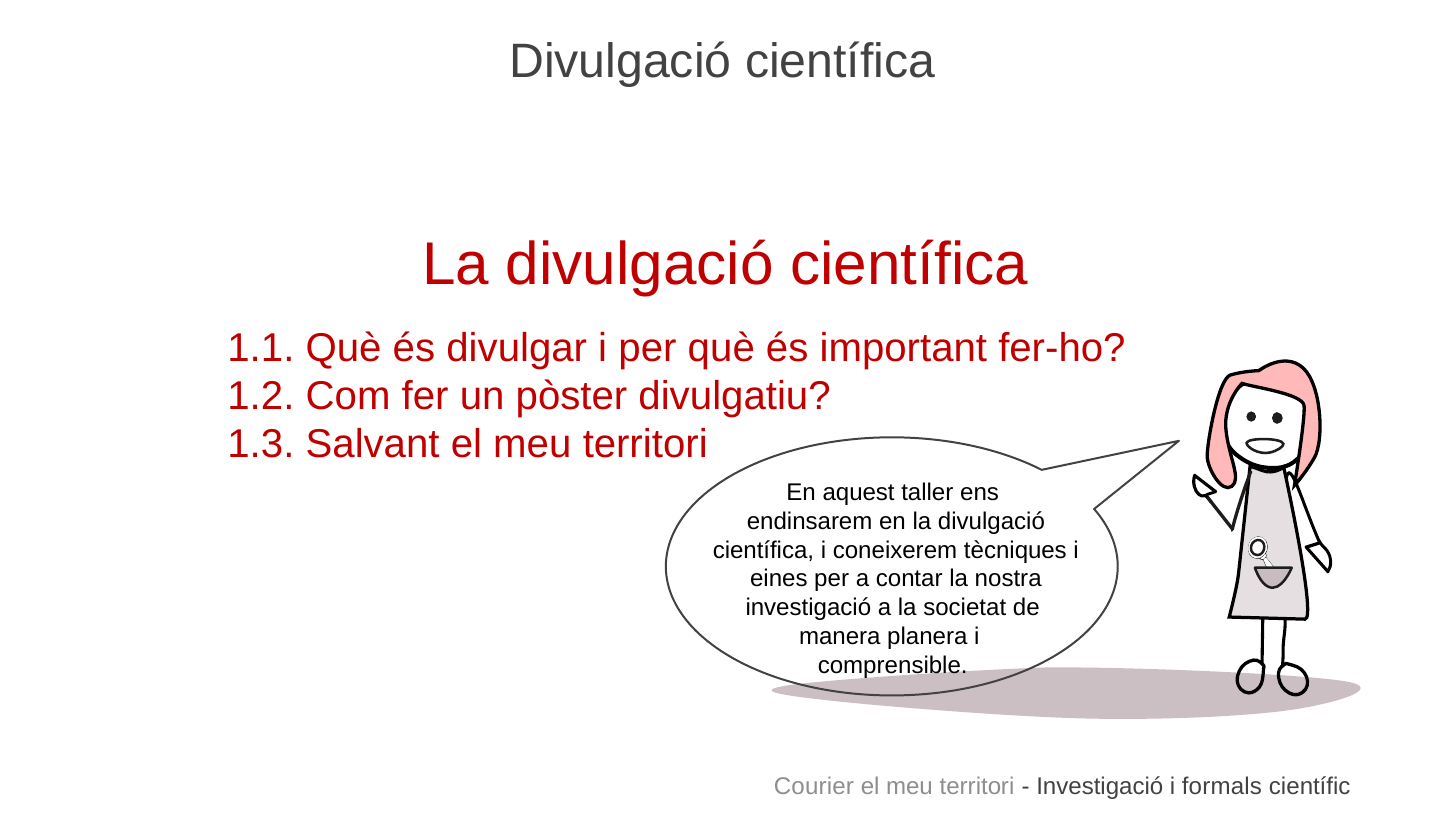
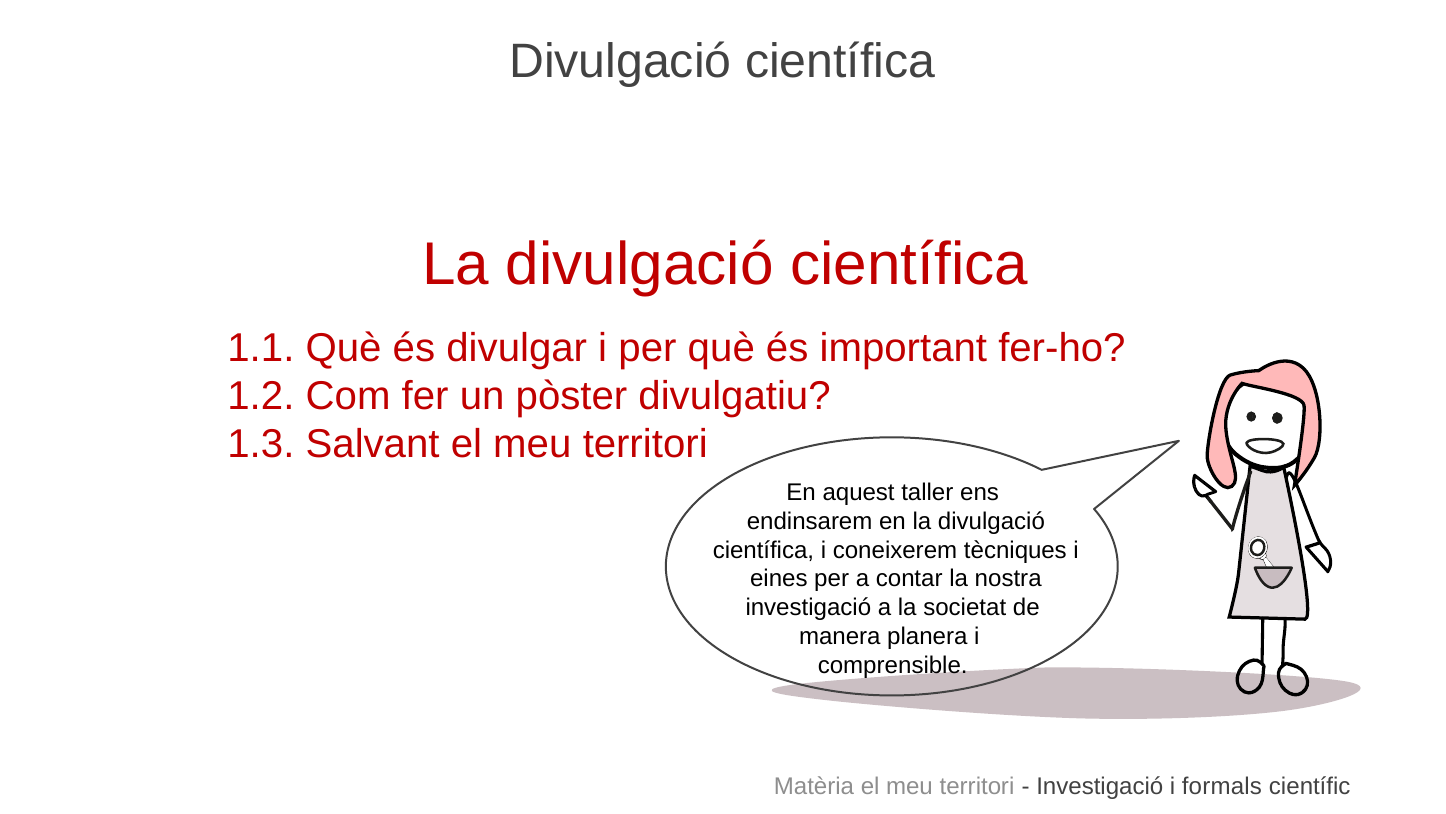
Courier: Courier -> Matèria (814, 786)
